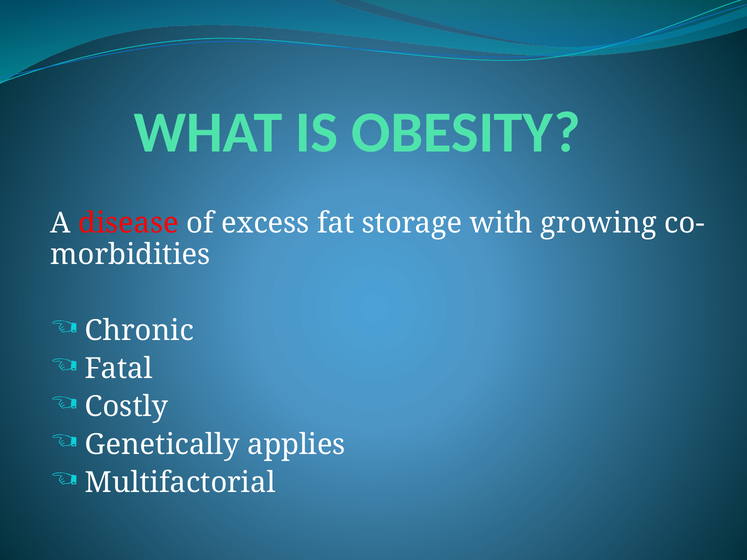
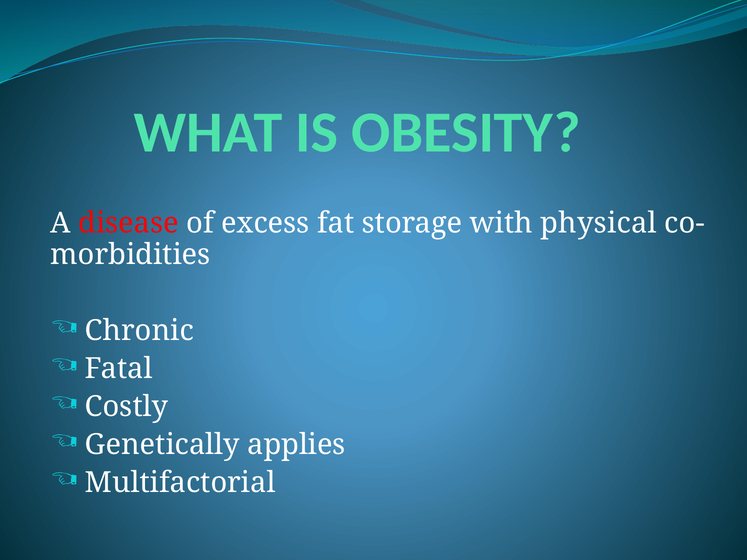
growing: growing -> physical (599, 223)
